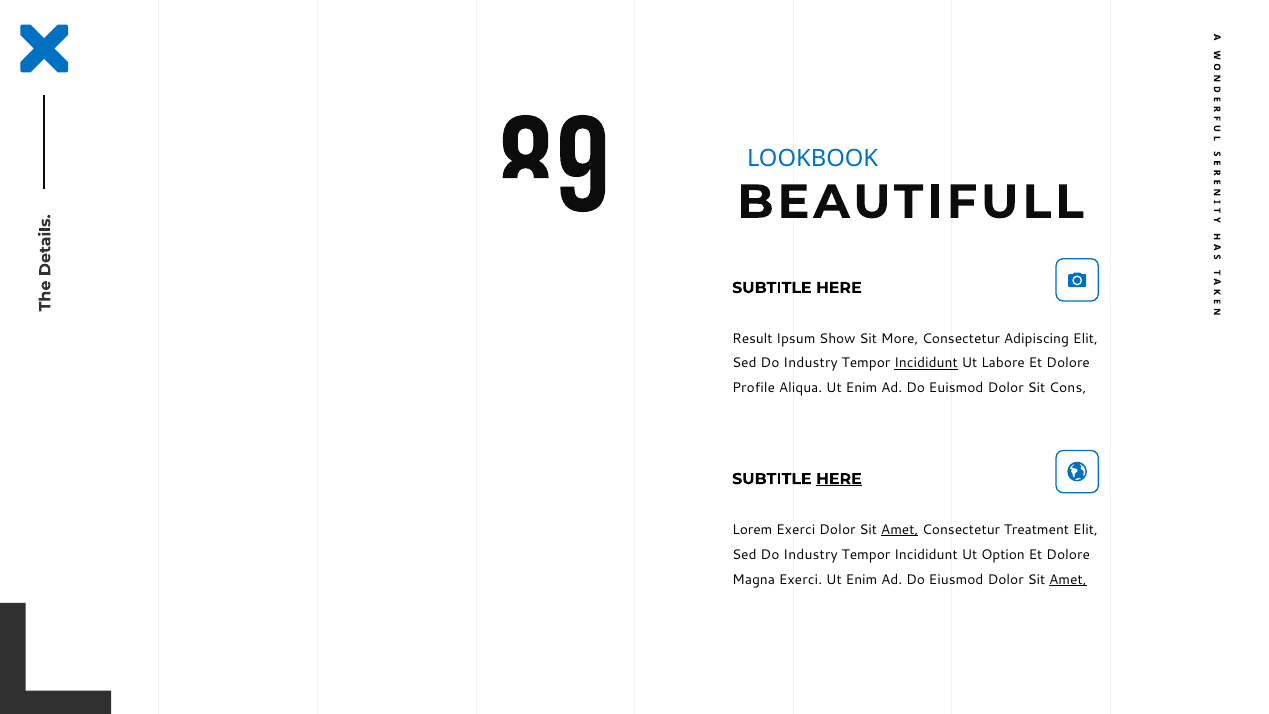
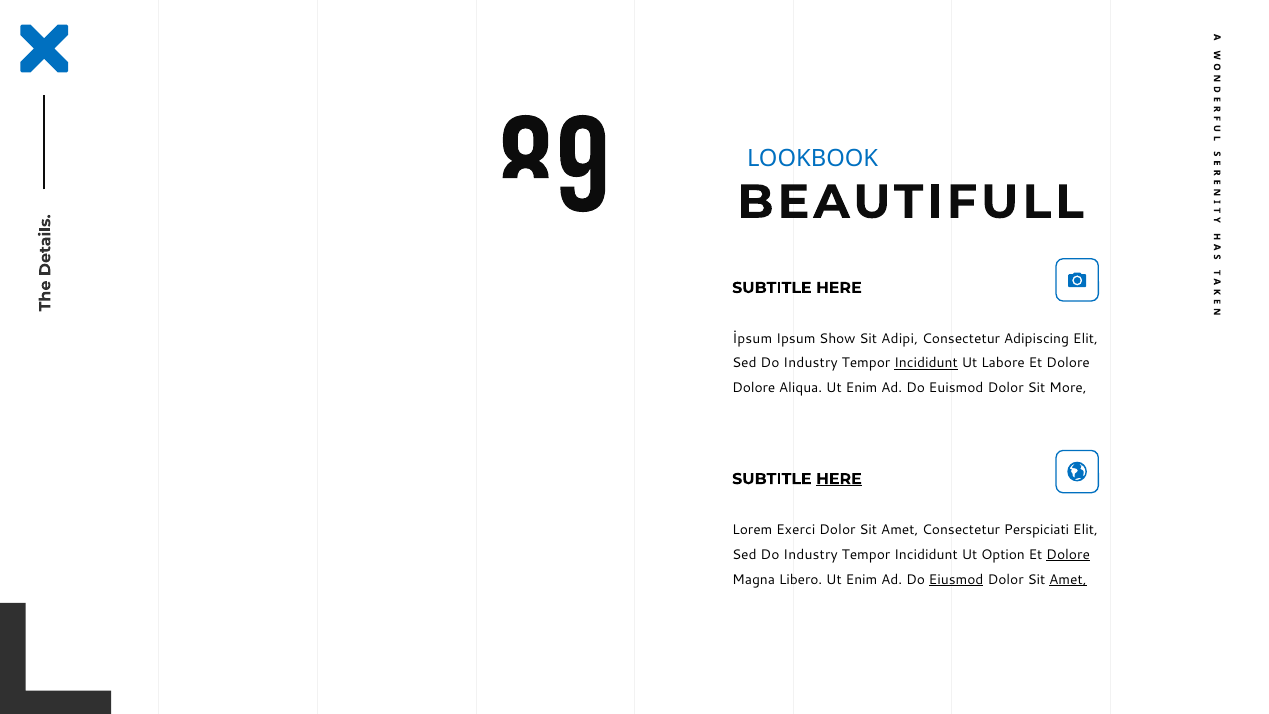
Result: Result -> İpsum (752, 338)
More: More -> Adipi (900, 338)
Profile: Profile -> Dolore (754, 388)
Cons: Cons -> More (1068, 388)
Amet underline: present -> none (900, 529)
Treatment: Treatment -> Perspiciati (1037, 529)
Dolore underline: none -> present (1068, 554)
Magna Exerci: Exerci -> Libero (801, 579)
Eiusmod underline: none -> present (956, 579)
